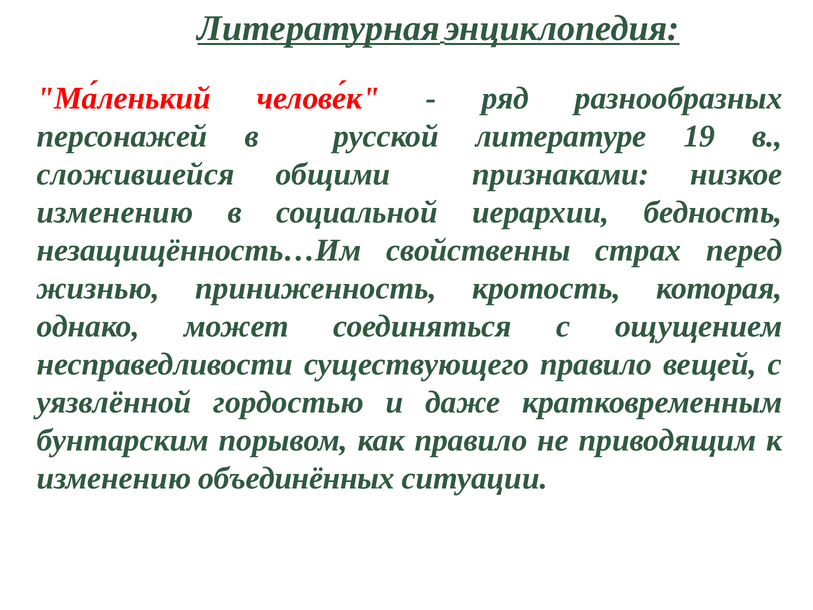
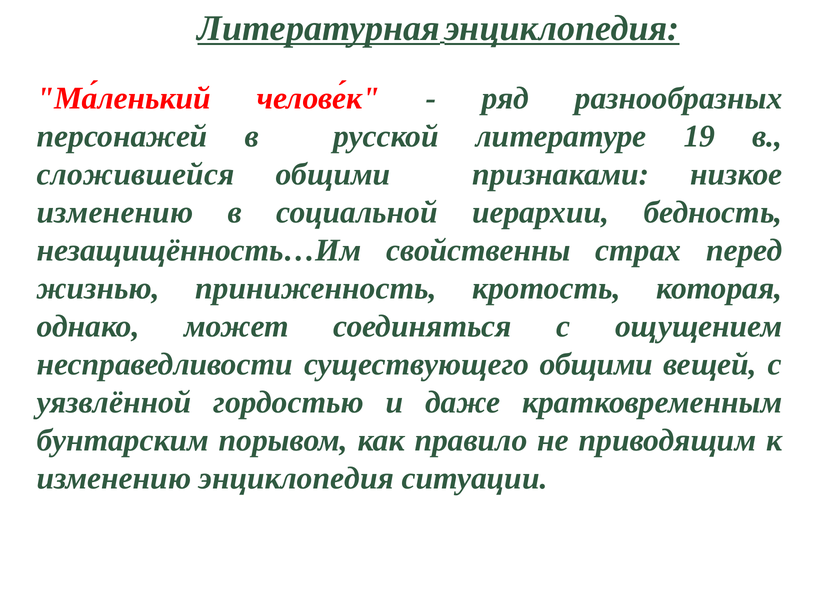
существующего правило: правило -> общими (596, 364)
изменению объединённых: объединённых -> энциклопедия (296, 478)
